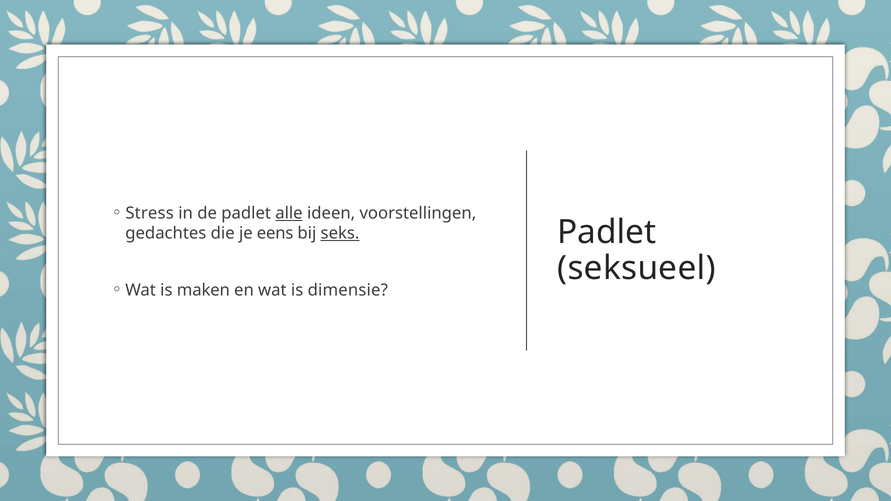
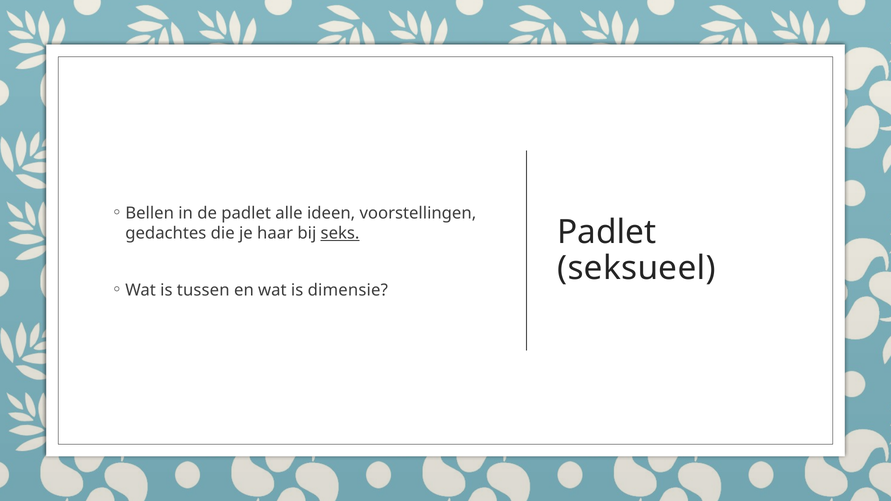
Stress: Stress -> Bellen (150, 213)
alle underline: present -> none (289, 213)
eens: eens -> haar (275, 233)
maken: maken -> tussen (203, 290)
